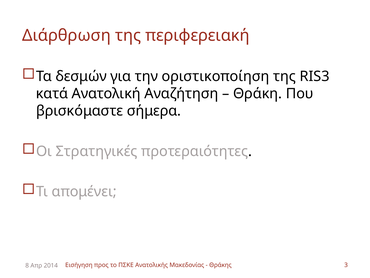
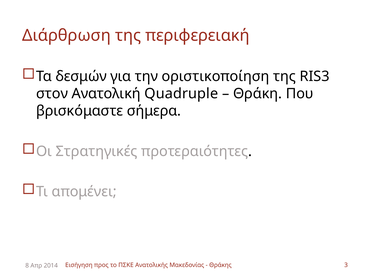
κατά: κατά -> στον (52, 93)
Αναζήτηση: Αναζήτηση -> Quadruple (181, 93)
